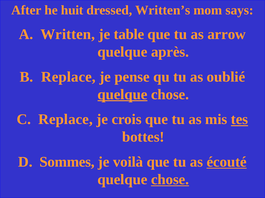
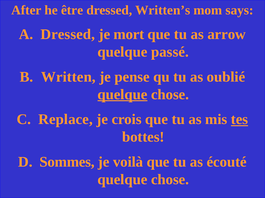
huit: huit -> être (72, 10)
Written: Written -> Dressed (68, 34)
table: table -> mort (129, 34)
après: après -> passé (170, 52)
Replace: Replace -> Written (68, 77)
écouté underline: present -> none (227, 162)
chose underline: present -> none (170, 180)
